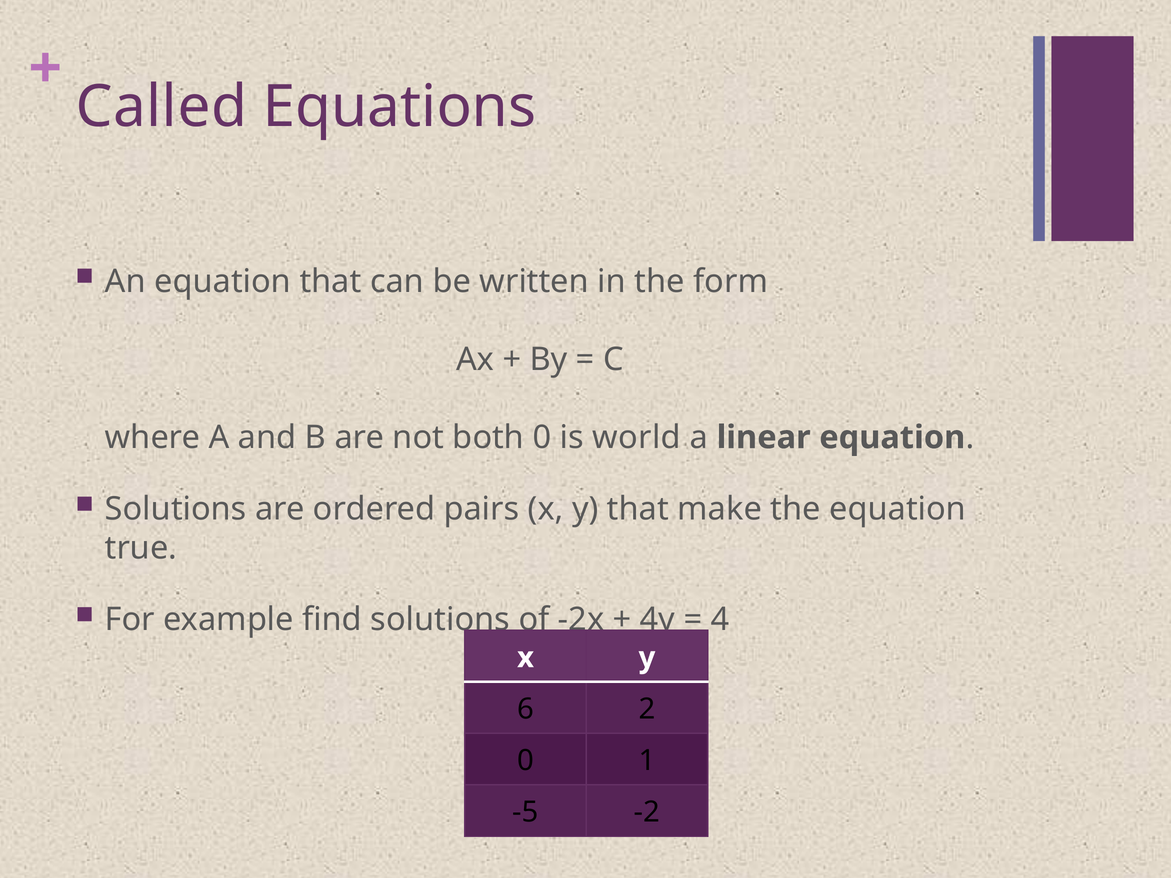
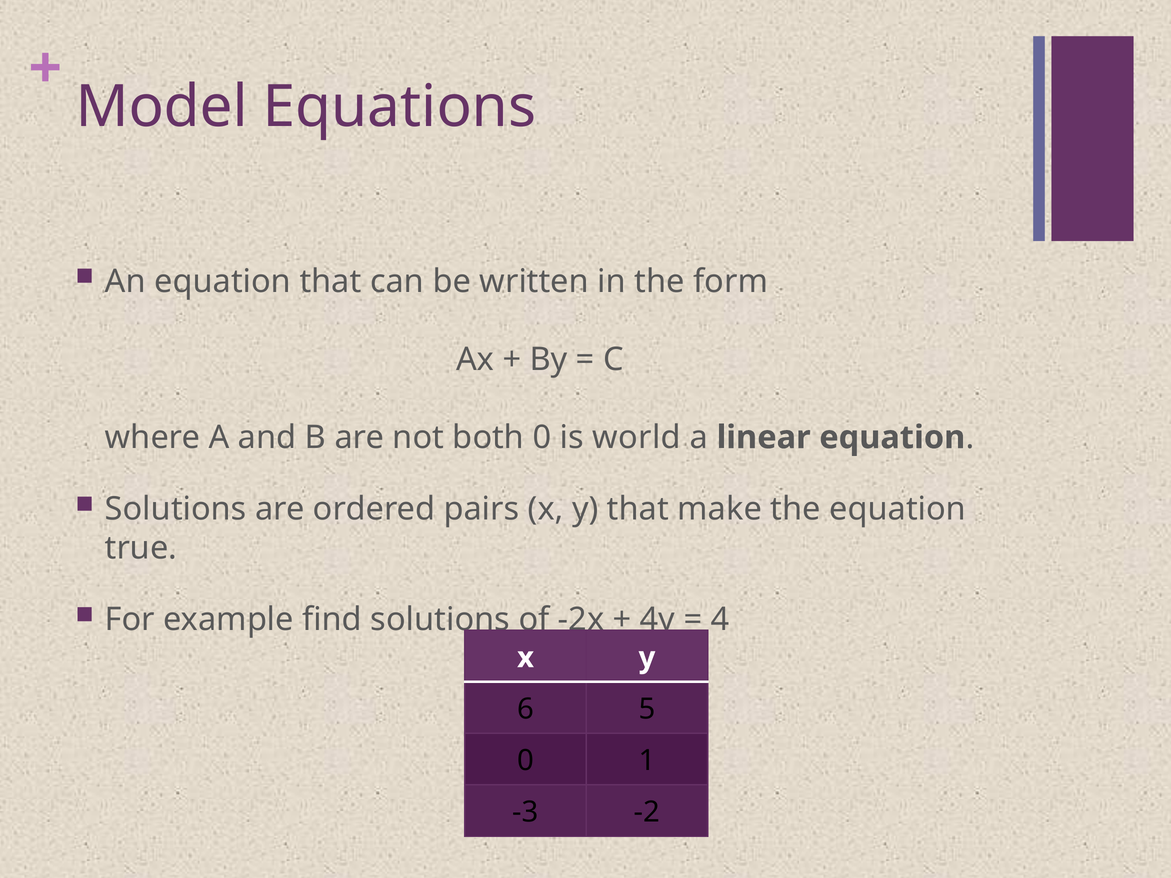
Called: Called -> Model (162, 107)
2: 2 -> 5 (647, 709)
-5: -5 -> -3 (525, 813)
